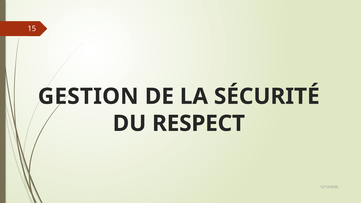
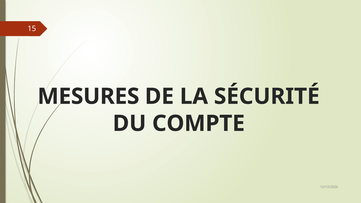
GESTION: GESTION -> MESURES (88, 96)
RESPECT: RESPECT -> COMPTE (198, 124)
